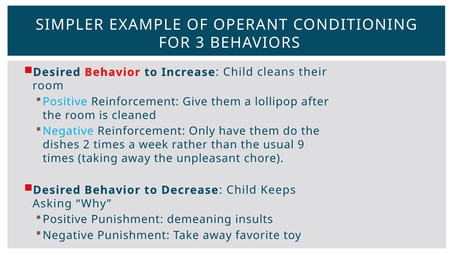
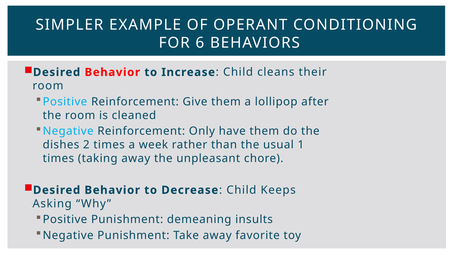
3: 3 -> 6 (200, 43)
9: 9 -> 1 (301, 145)
